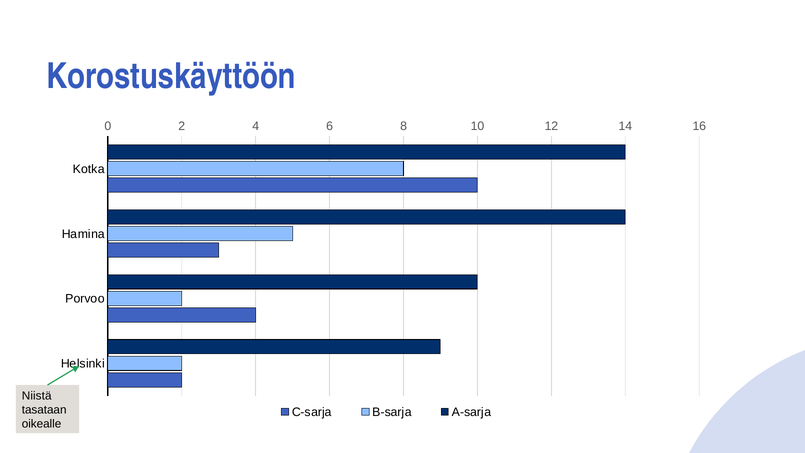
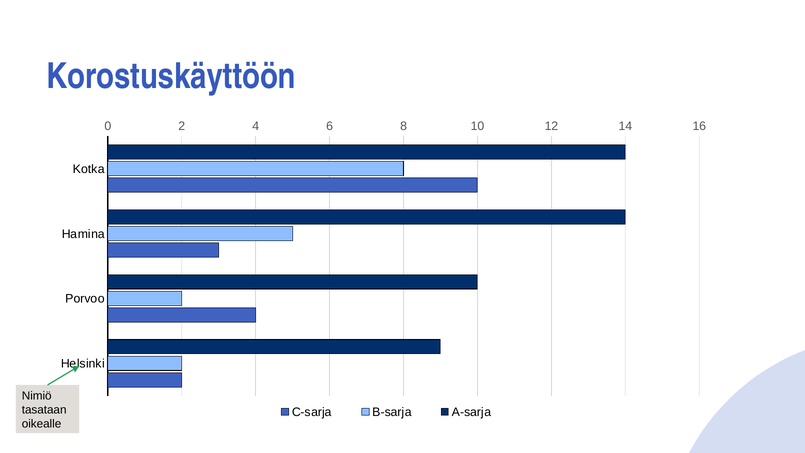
Niistä: Niistä -> Nimiö (37, 396)
